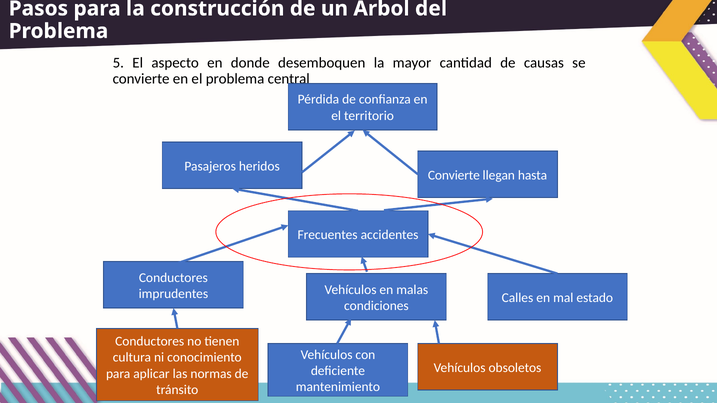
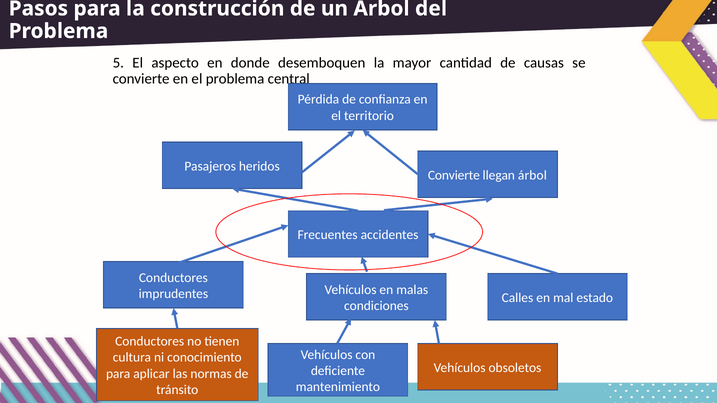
llegan hasta: hasta -> árbol (532, 175)
